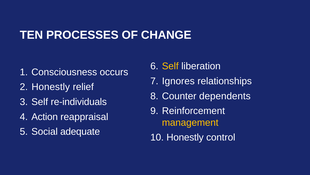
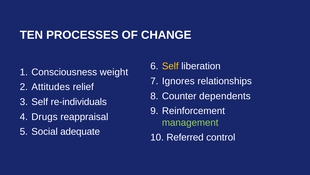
occurs: occurs -> weight (114, 72)
Honestly: Honestly -> Attitudes (51, 87)
Action: Action -> Drugs (45, 116)
management colour: yellow -> light green (190, 122)
Honestly: Honestly -> Referred (185, 137)
